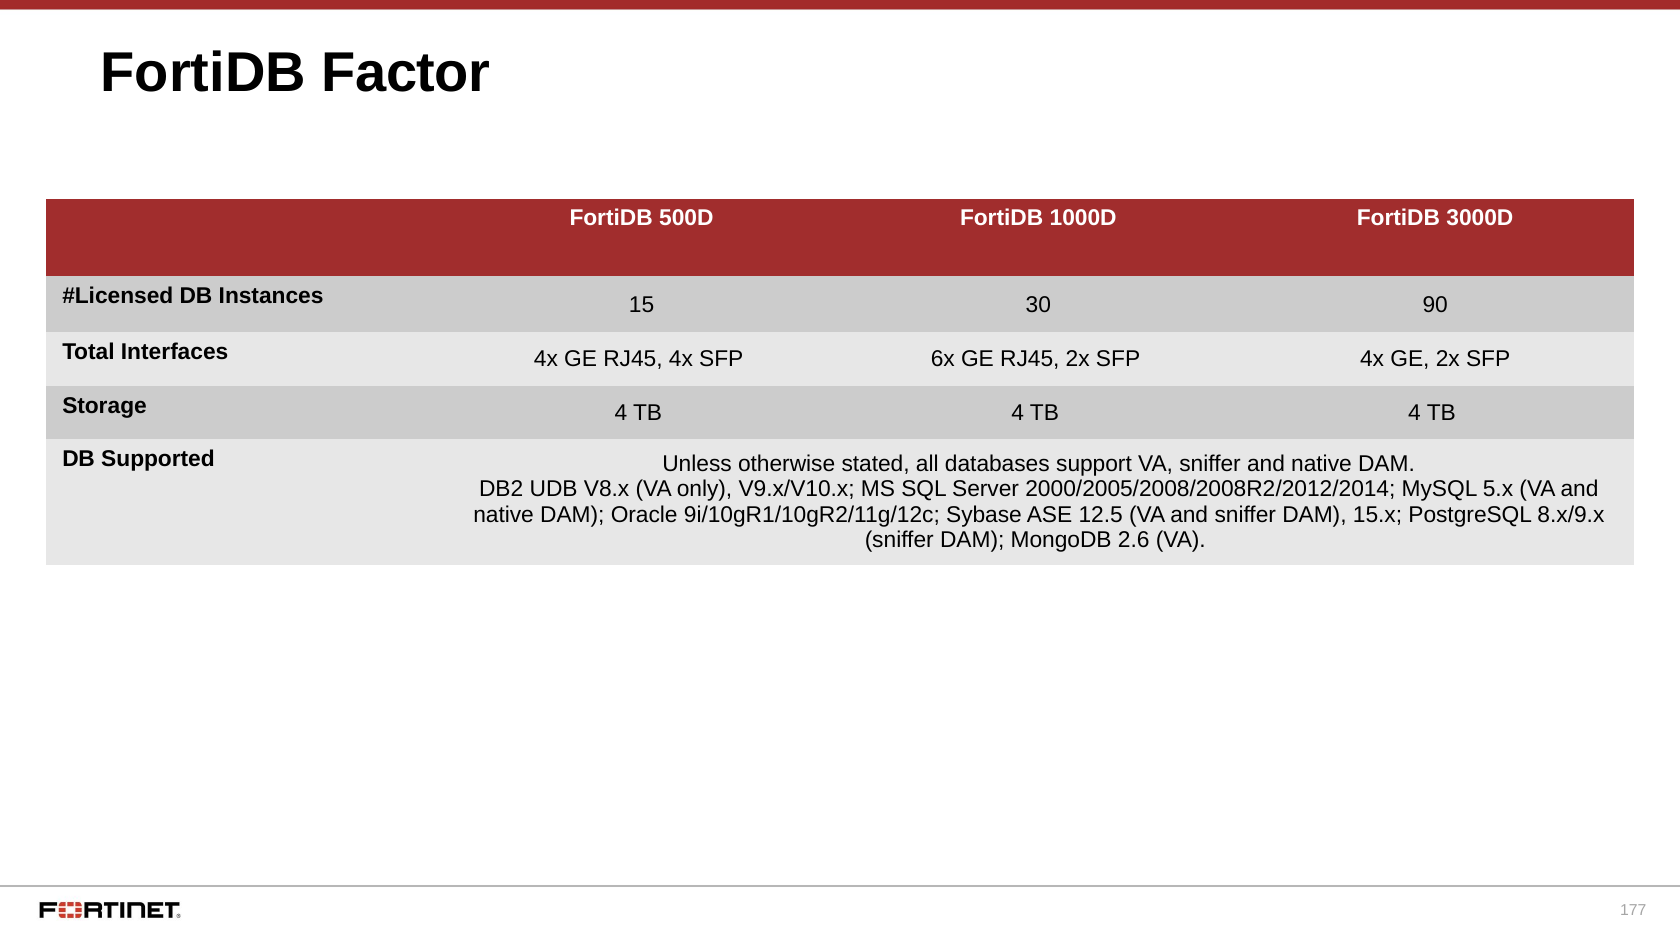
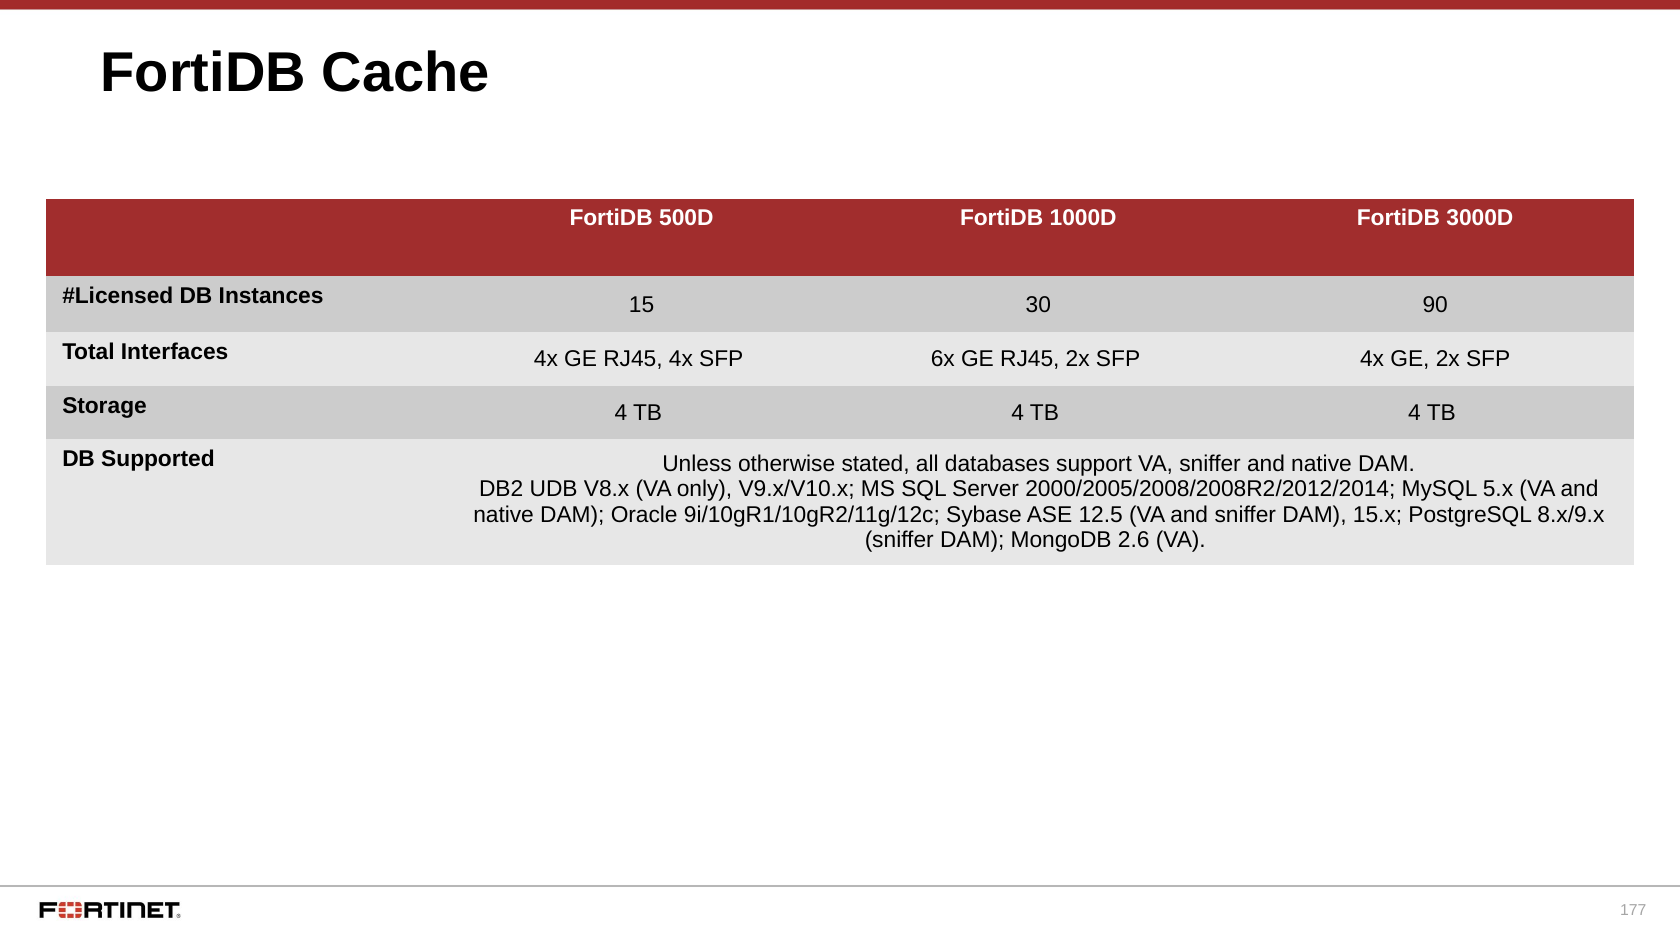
Factor: Factor -> Cache (406, 73)
